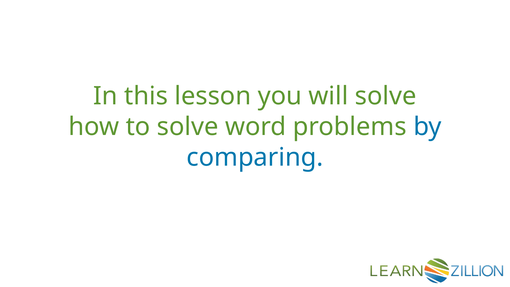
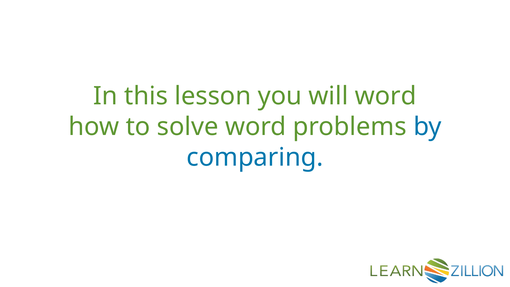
will solve: solve -> word (386, 96)
